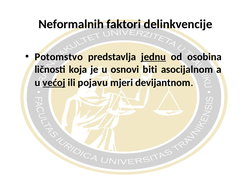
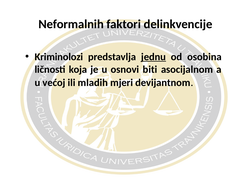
Potomstvo: Potomstvo -> Kriminolozi (59, 57)
većoj underline: present -> none (54, 83)
pojavu: pojavu -> mladih (93, 83)
